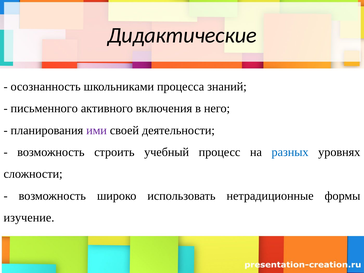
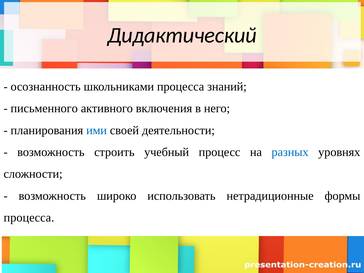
Дидактические: Дидактические -> Дидактический (182, 35)
ими colour: purple -> blue (97, 130)
изучение: изучение -> процесса (29, 218)
